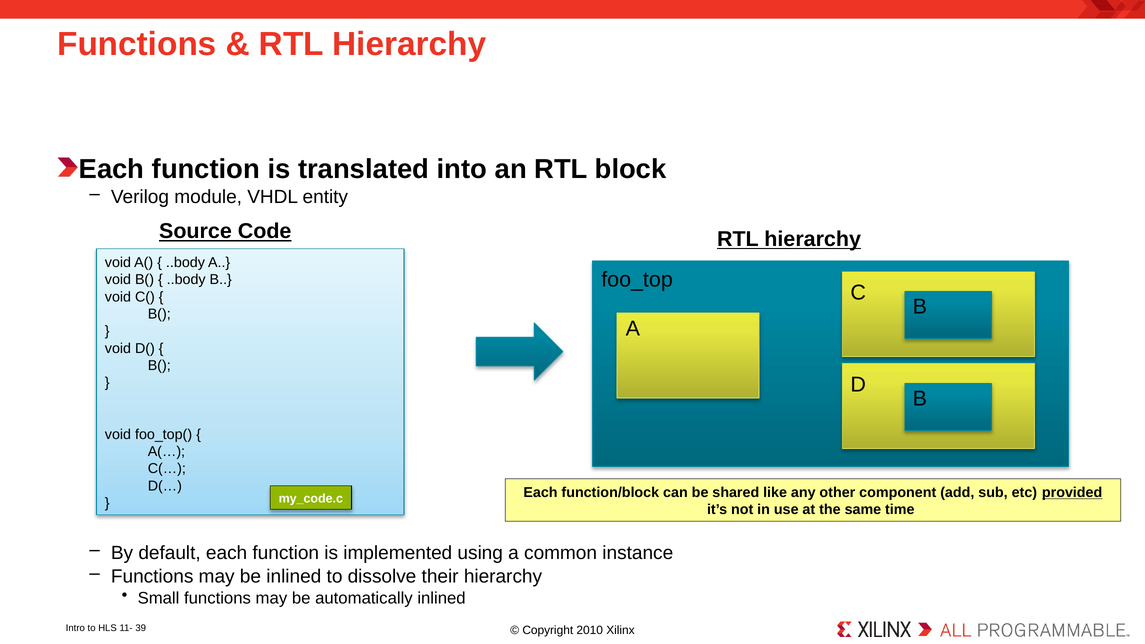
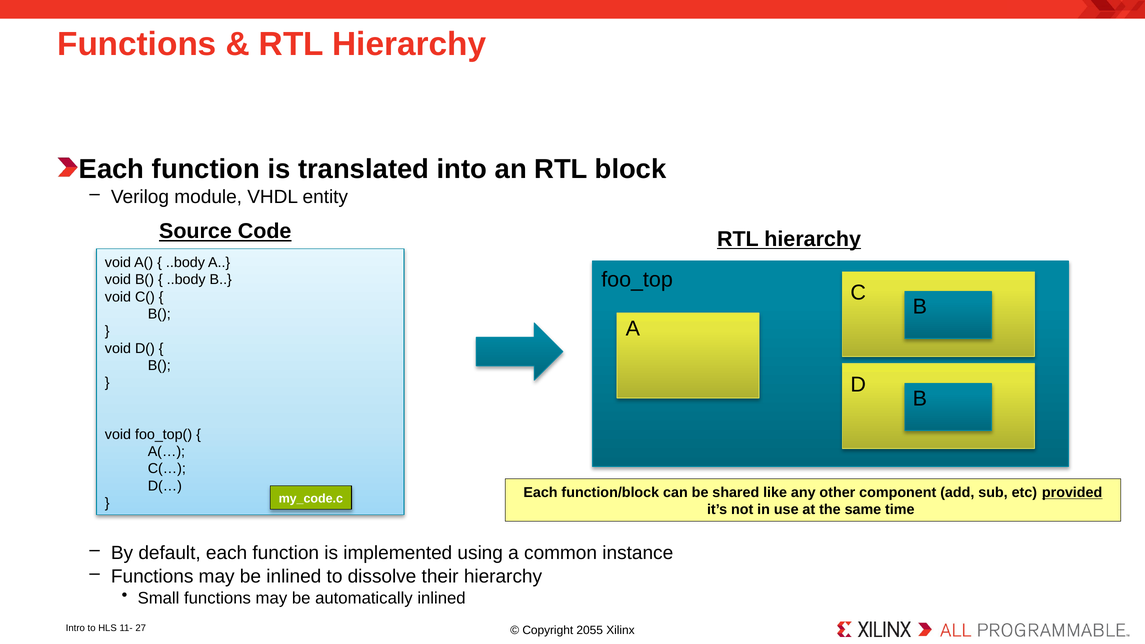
39: 39 -> 27 (141, 629)
2010: 2010 -> 2055 (590, 630)
